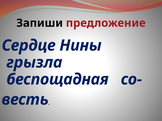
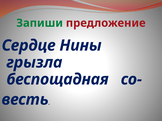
Запиши colour: black -> green (40, 23)
